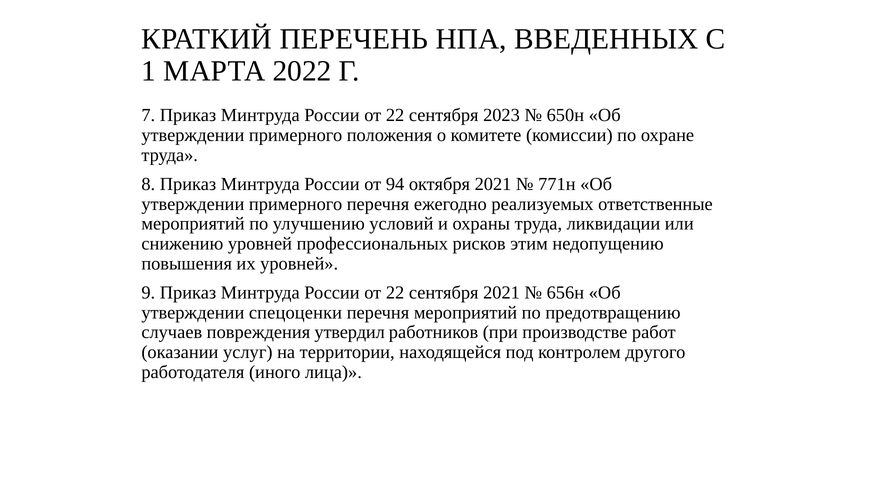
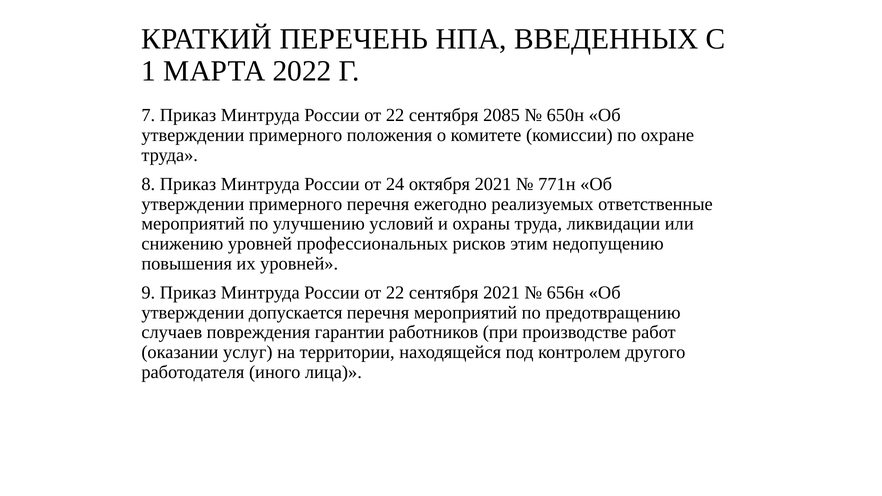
2023: 2023 -> 2085 (502, 115)
94: 94 -> 24 (395, 184)
спецоценки: спецоценки -> допускается (296, 313)
утвердил: утвердил -> гарантии (350, 332)
